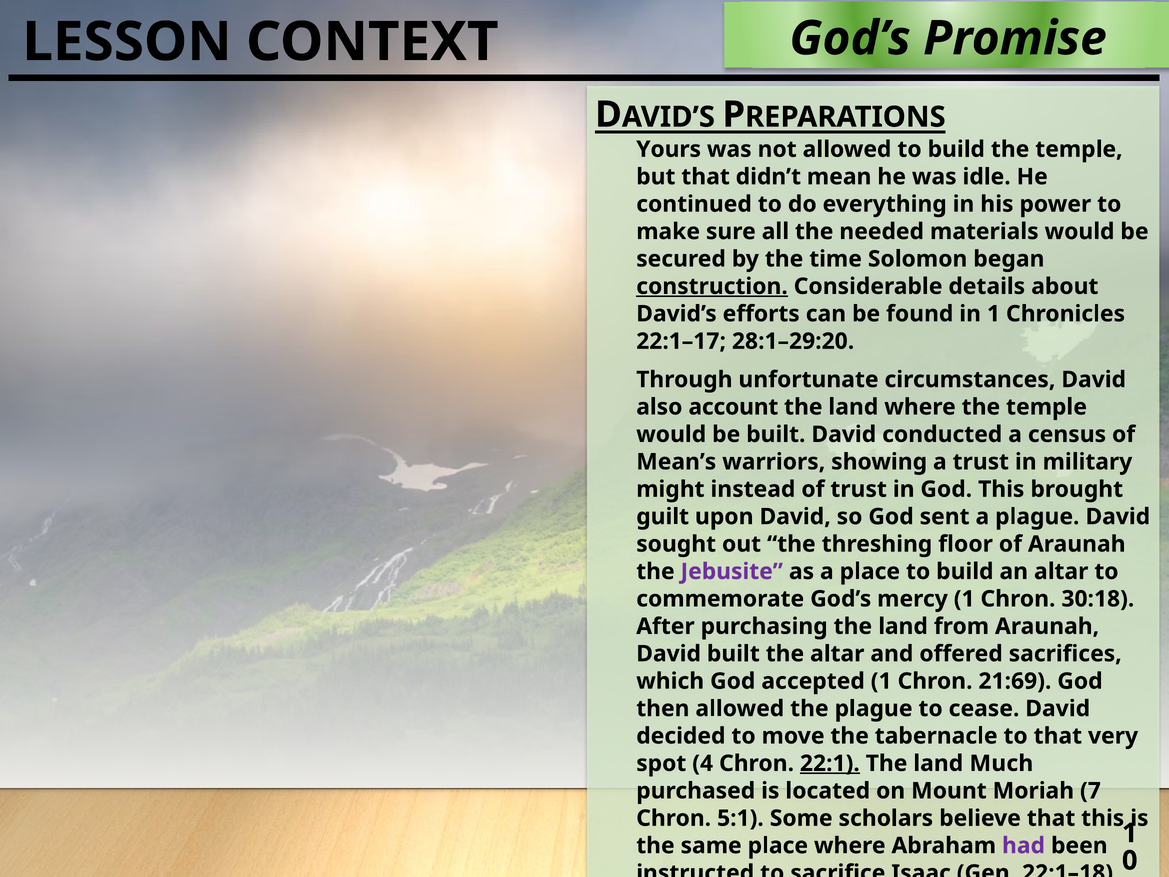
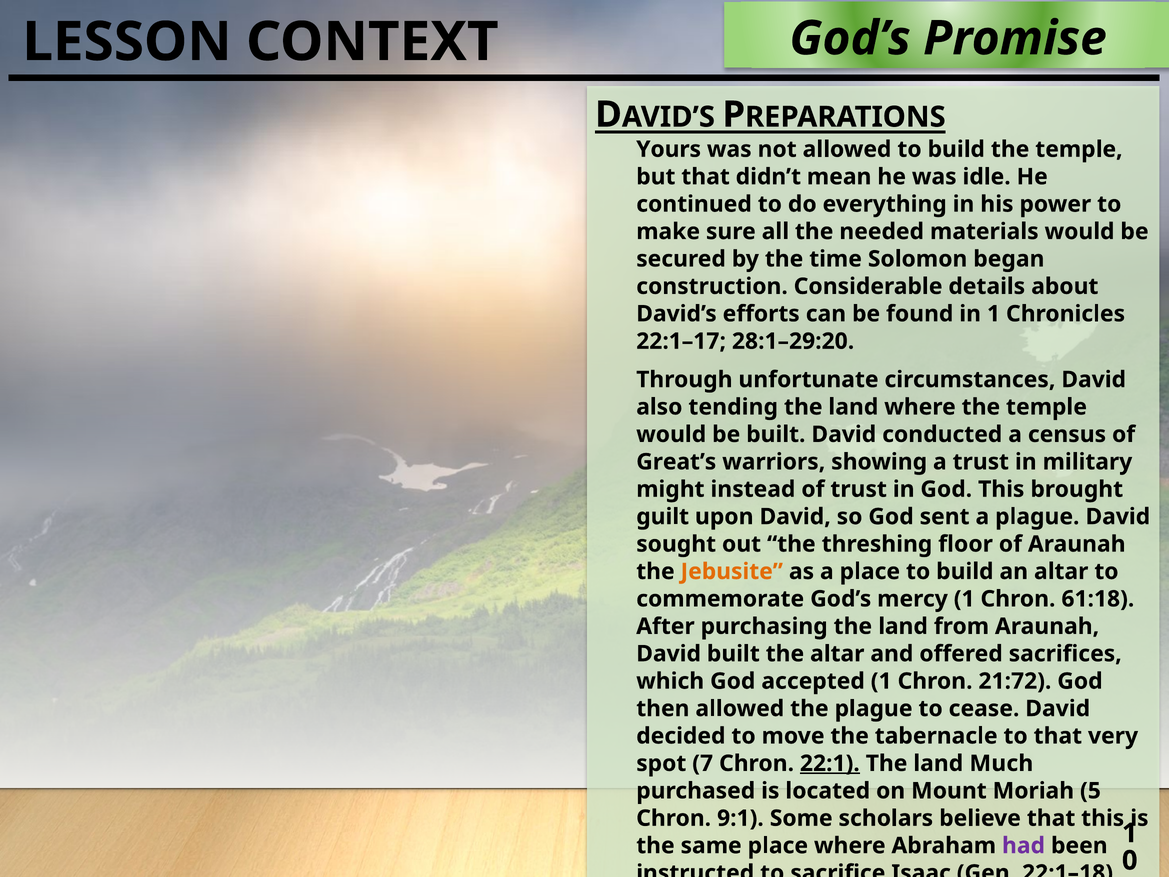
construction underline: present -> none (712, 286)
account: account -> tending (733, 407)
Mean’s: Mean’s -> Great’s (676, 462)
Jebusite colour: purple -> orange (732, 571)
30:18: 30:18 -> 61:18 (1098, 599)
21:69: 21:69 -> 21:72 (1015, 681)
4: 4 -> 7 (703, 763)
7: 7 -> 5 (1090, 791)
5:1: 5:1 -> 9:1 (740, 818)
